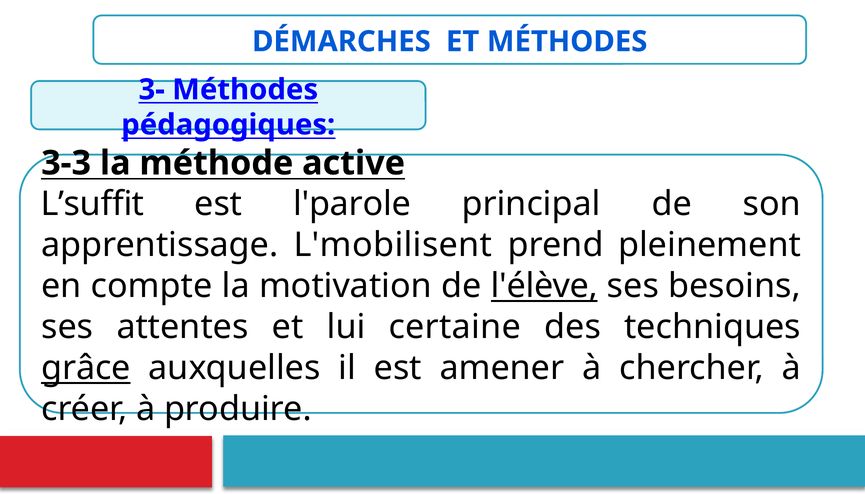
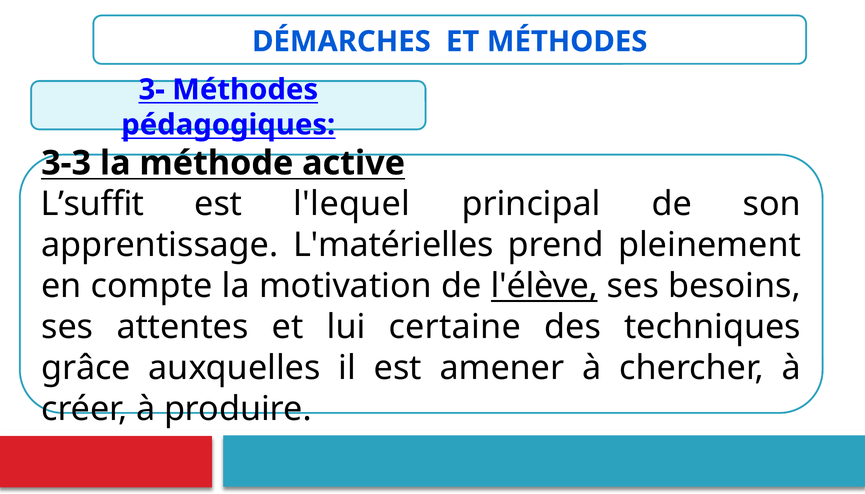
l'parole: l'parole -> l'lequel (352, 204)
L'mobilisent: L'mobilisent -> L'matérielles (393, 245)
grâce underline: present -> none (86, 368)
